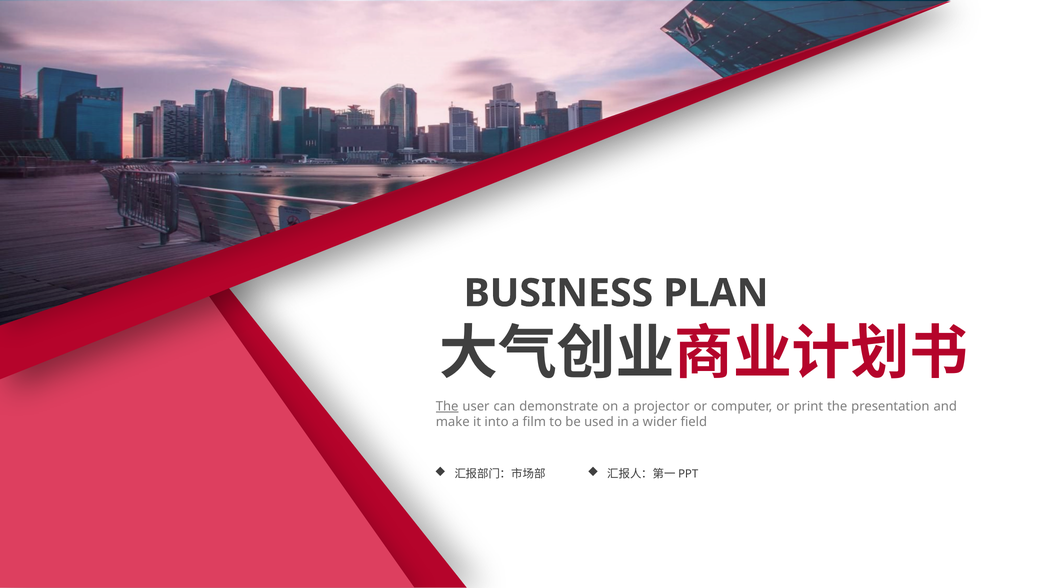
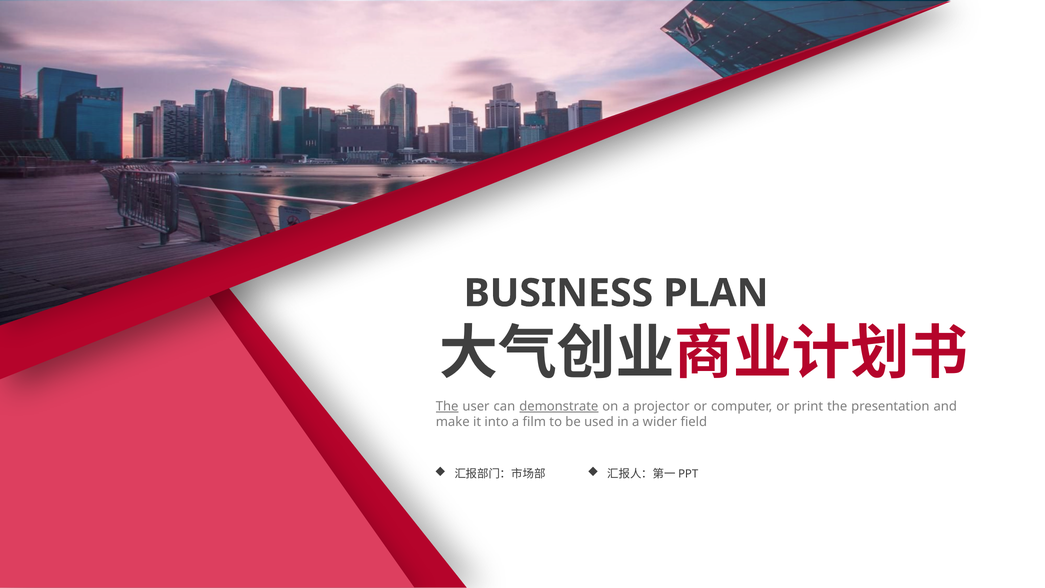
demonstrate underline: none -> present (559, 406)
